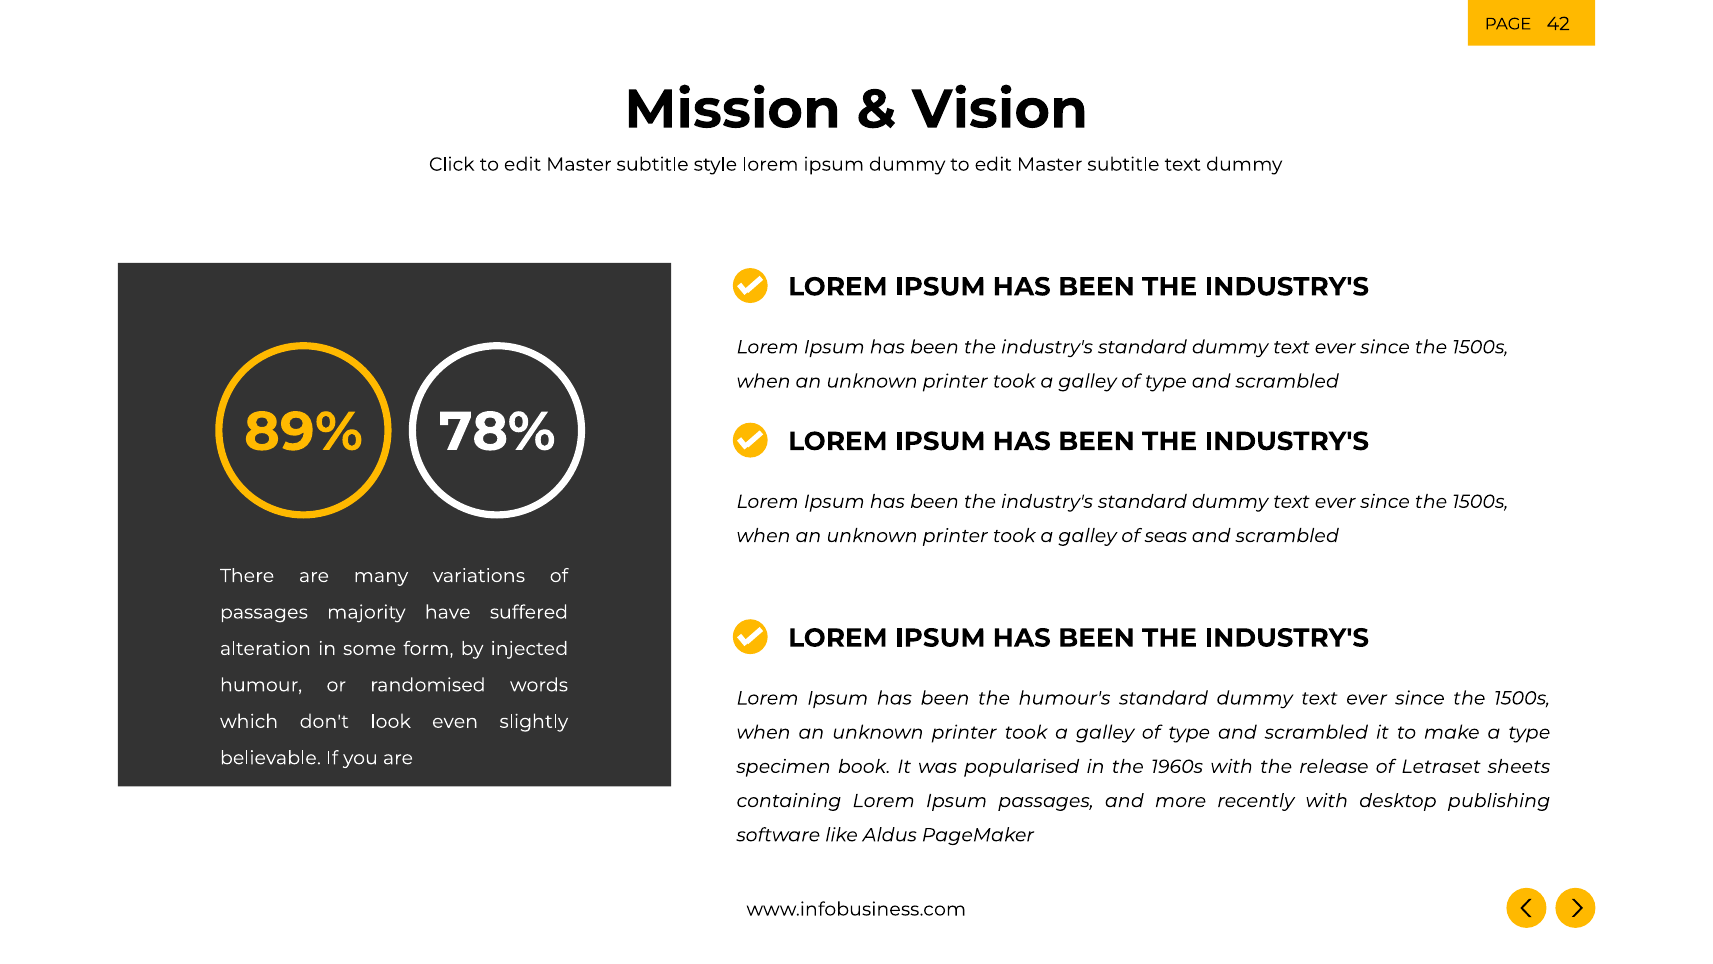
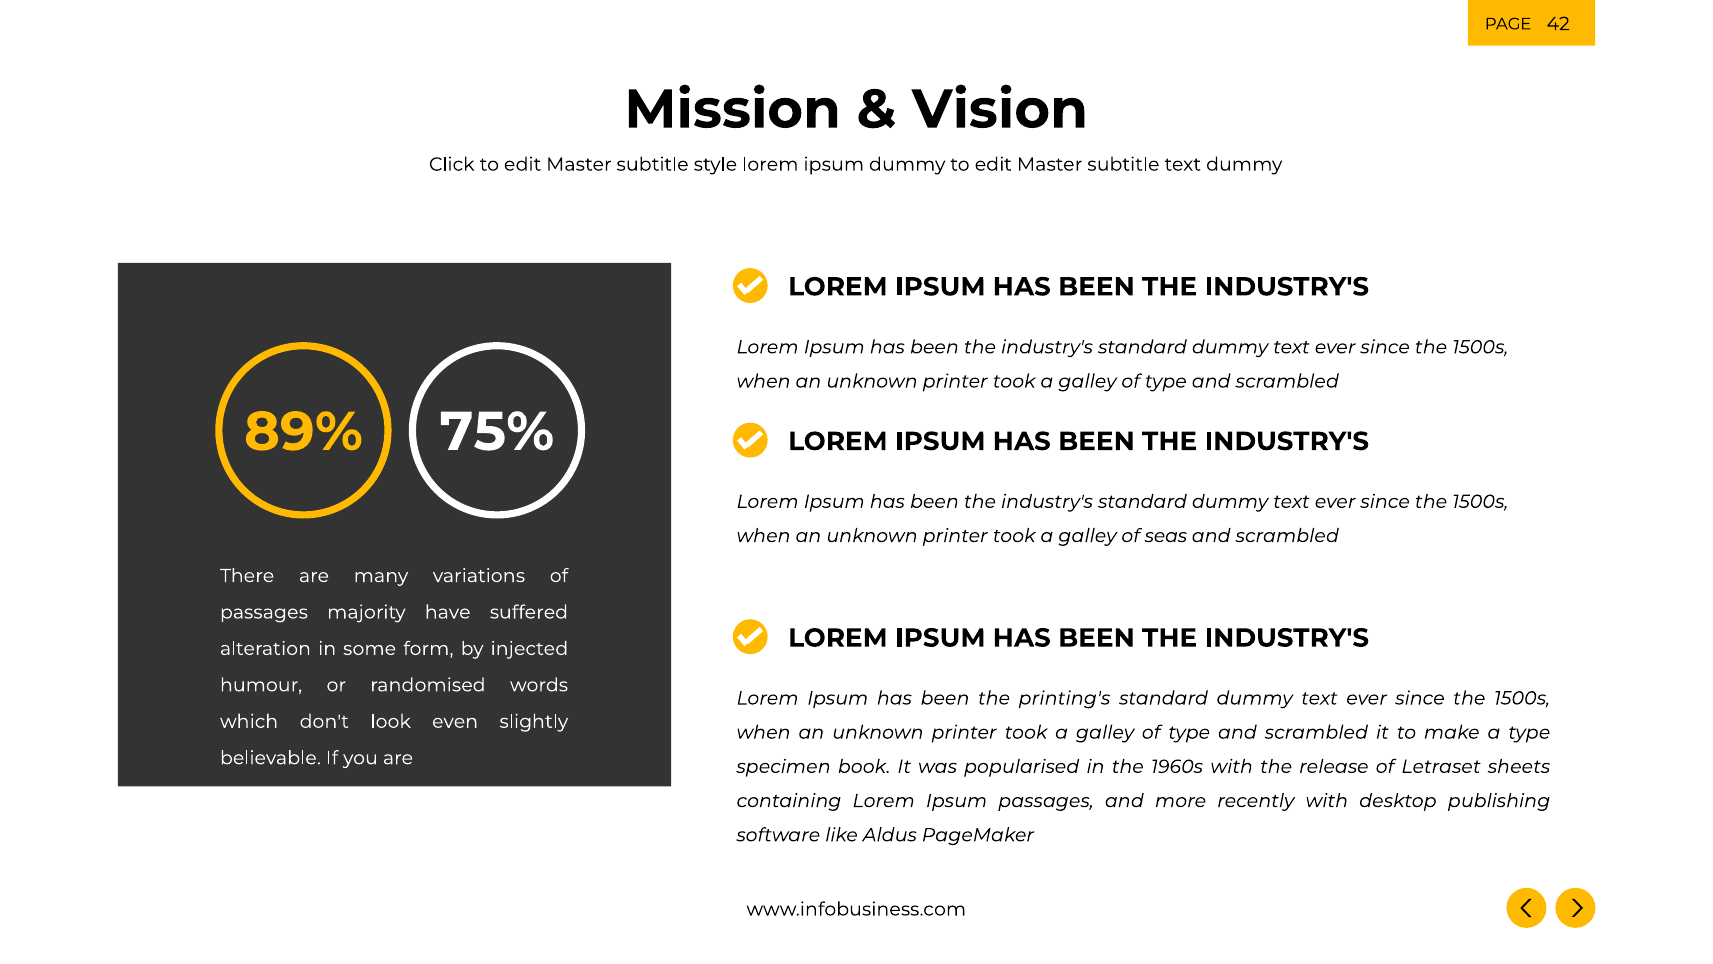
78%: 78% -> 75% (497, 432)
humour's: humour's -> printing's (1064, 698)
